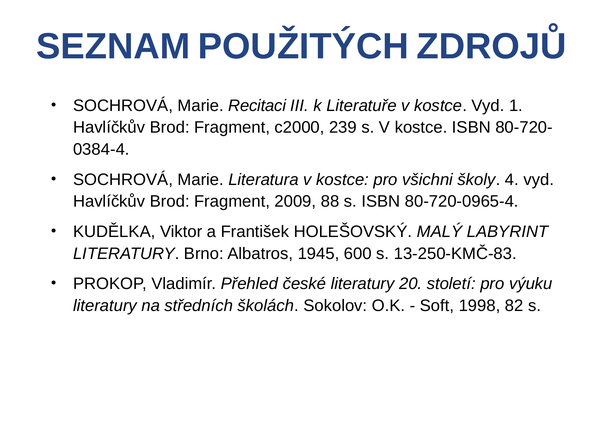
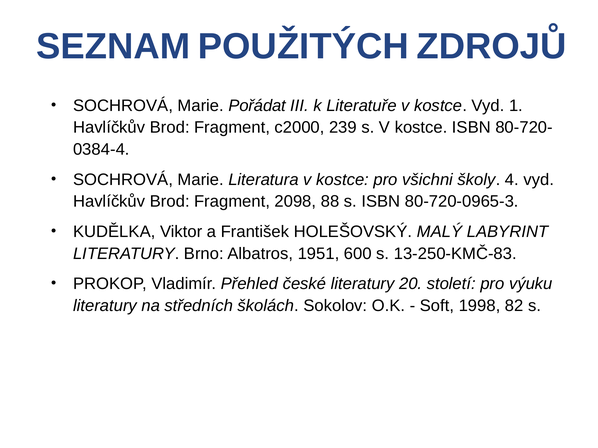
Recitaci: Recitaci -> Pořádat (257, 106)
2009: 2009 -> 2098 (295, 202)
80-720-0965-4: 80-720-0965-4 -> 80-720-0965-3 (462, 202)
1945: 1945 -> 1951 (319, 254)
